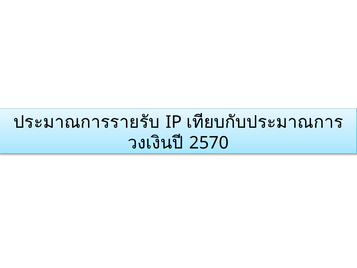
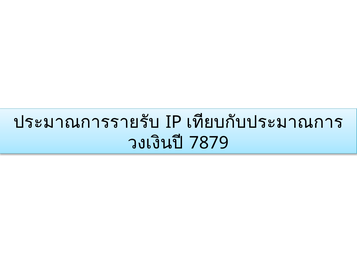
2570: 2570 -> 7879 (209, 143)
